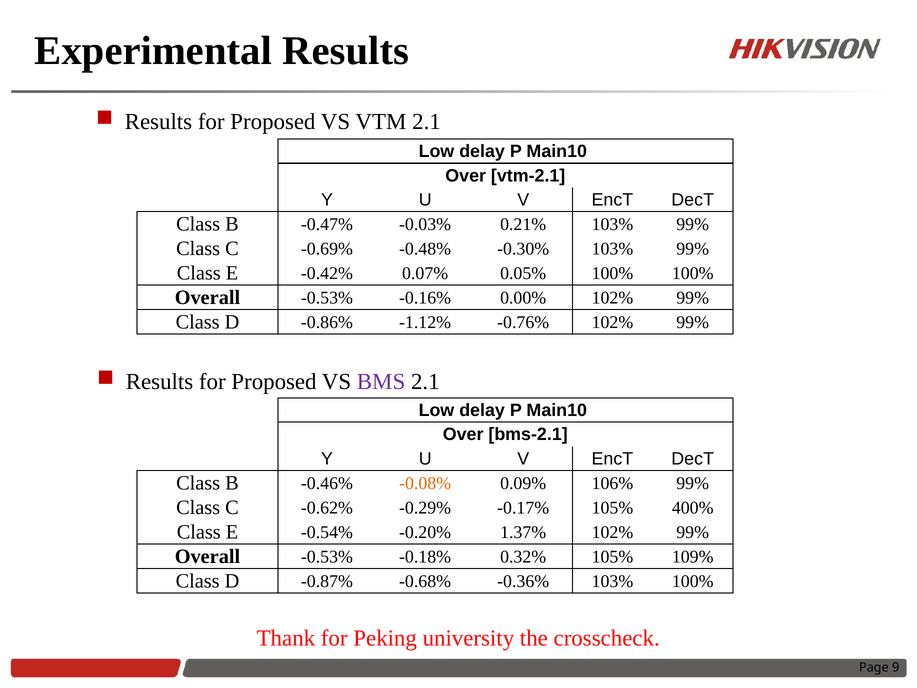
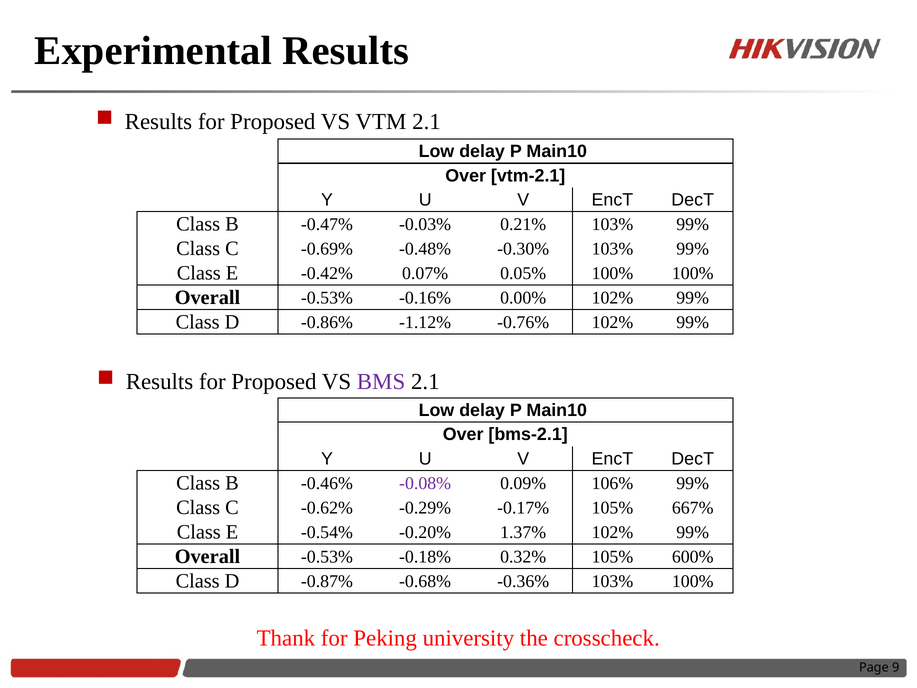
-0.08% colour: orange -> purple (425, 483)
400%: 400% -> 667% (693, 508)
109%: 109% -> 600% (693, 557)
